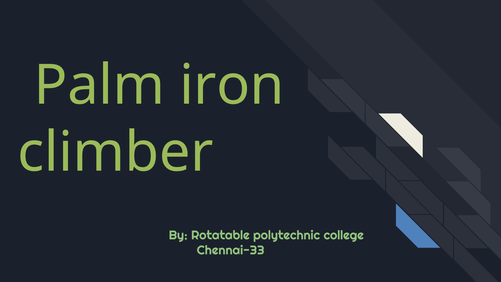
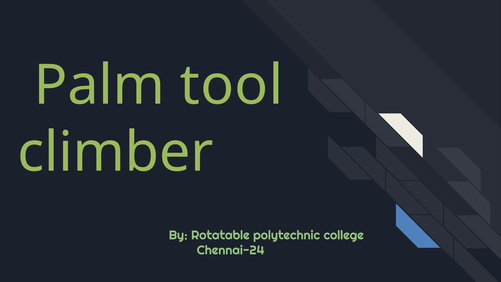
iron: iron -> tool (232, 85)
Chennai-33: Chennai-33 -> Chennai-24 (231, 250)
